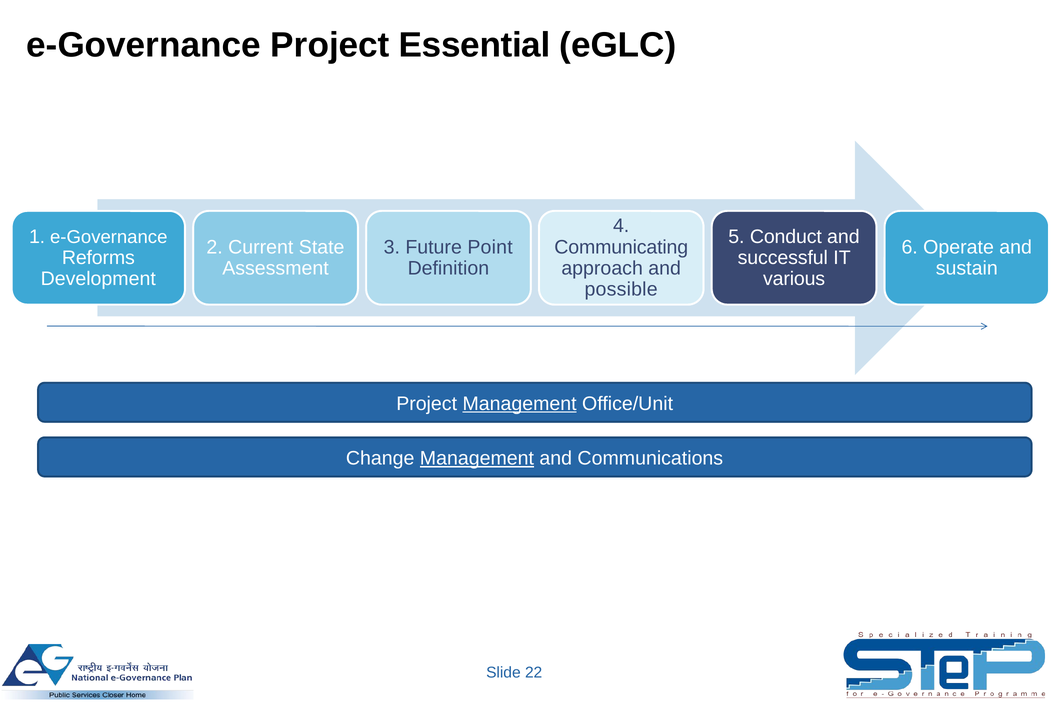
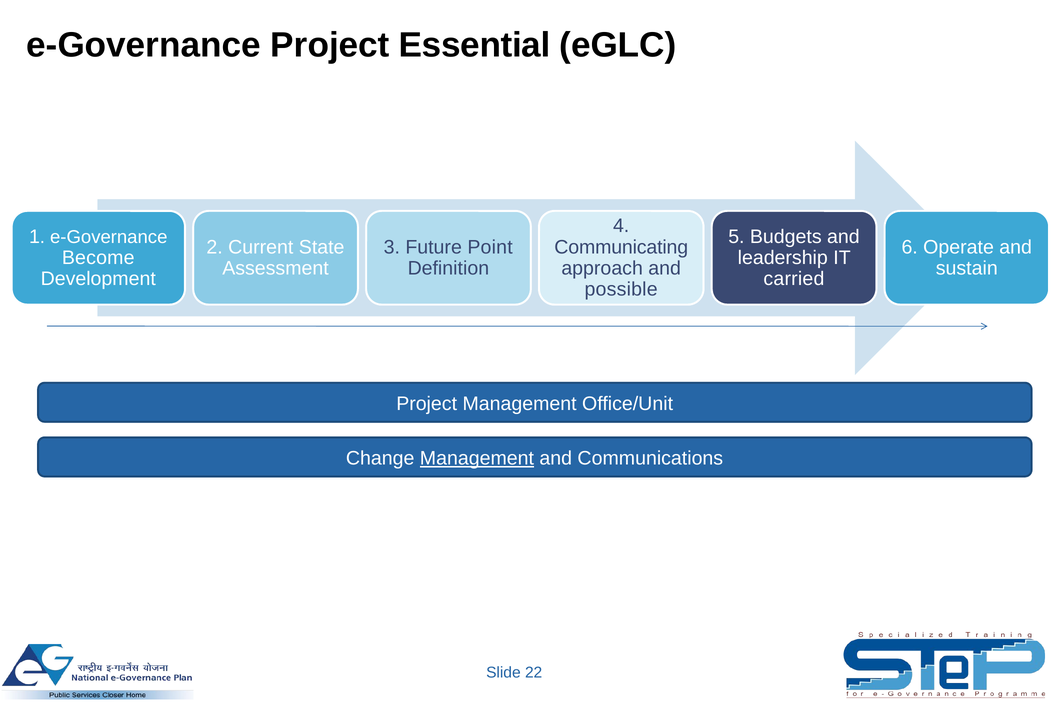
Conduct: Conduct -> Budgets (786, 237)
Reforms: Reforms -> Become (98, 258)
successful: successful -> leadership (783, 258)
various: various -> carried (794, 279)
Management underline: present -> none (520, 404)
